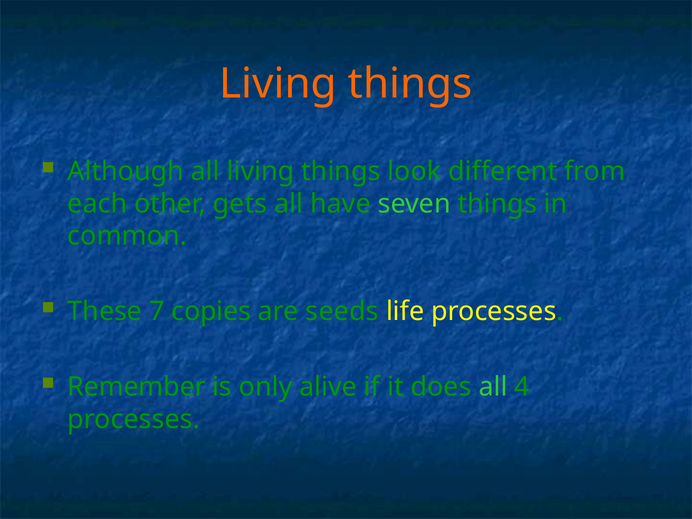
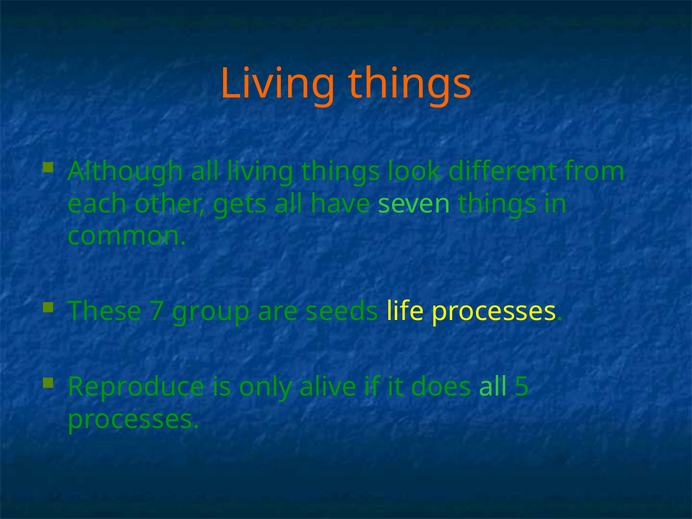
copies: copies -> group (211, 311)
Remember: Remember -> Reproduce (136, 387)
4: 4 -> 5 (522, 387)
